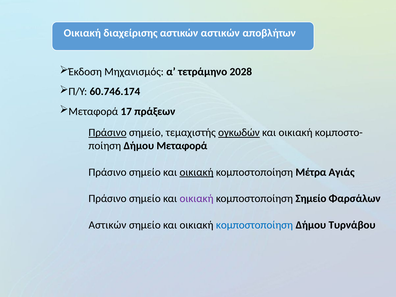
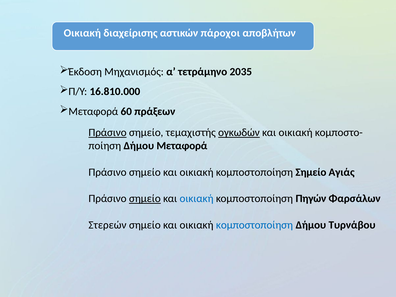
αστικών αστικών: αστικών -> πάροχοι (220, 33)
2028: 2028 -> 2035 (241, 72)
60.746.174: 60.746.174 -> 16.810.000 (115, 92)
17: 17 -> 60 (126, 111)
οικιακή underline: present -> none (197, 172)
κομποστοποίηση Μέτρα: Μέτρα -> Σημείο (311, 172)
σημείο underline: none -> present (145, 199)
οικιακή colour: purple -> blue (197, 199)
κομποστοποίηση Σημείο: Σημείο -> Πηγών (311, 199)
Αστικών: Αστικών -> Στερεών (107, 225)
